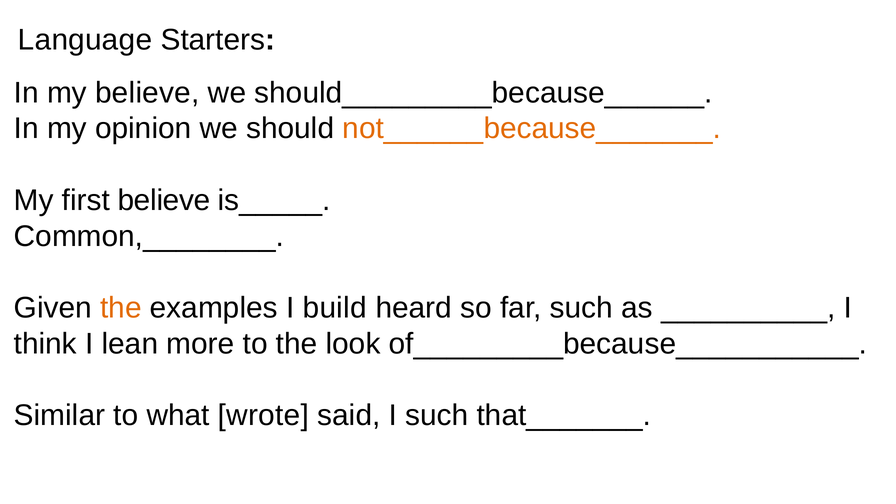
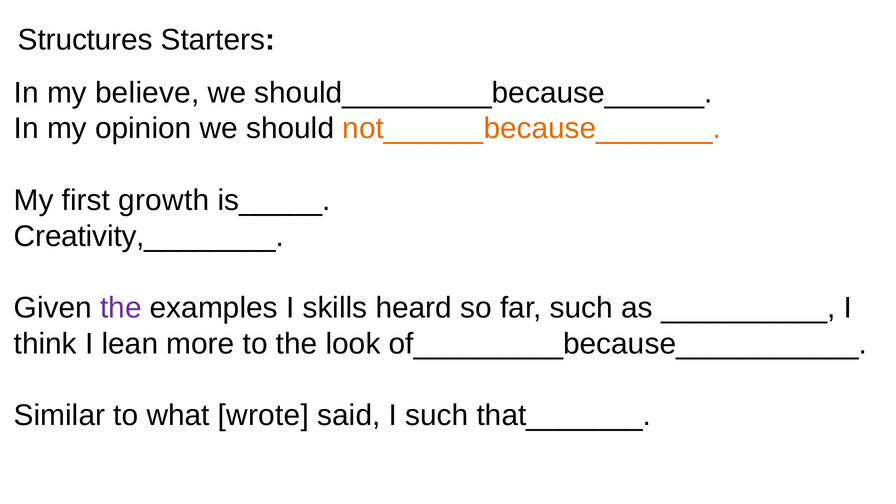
Language: Language -> Structures (85, 40)
first believe: believe -> growth (164, 200)
Common,________: Common,________ -> Creativity,________ (149, 236)
the colour: orange -> purple (121, 308)
build: build -> skills (335, 308)
